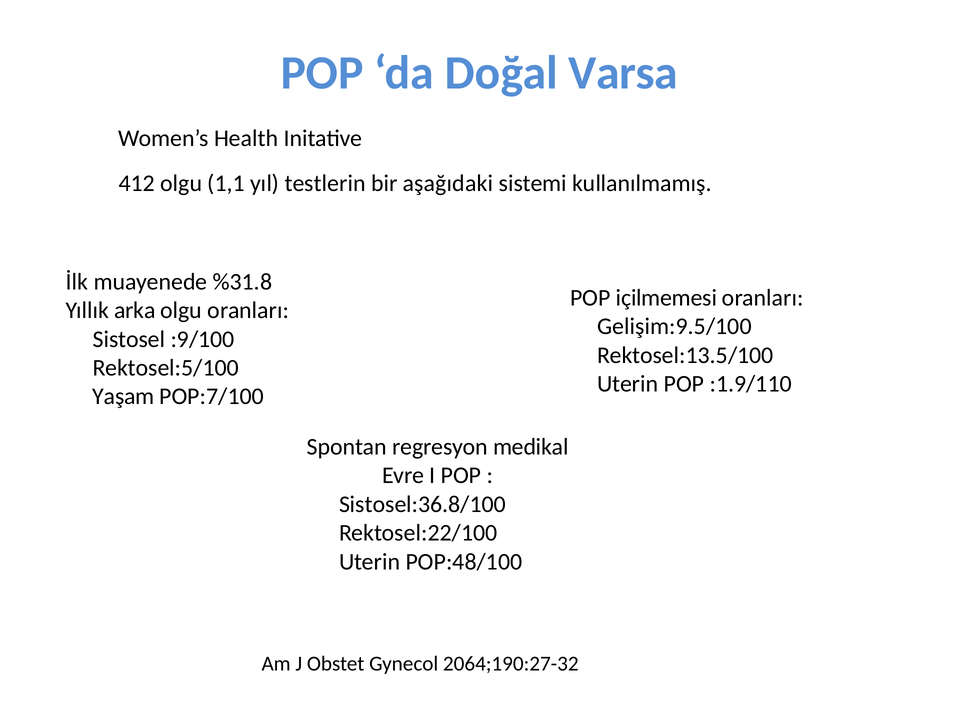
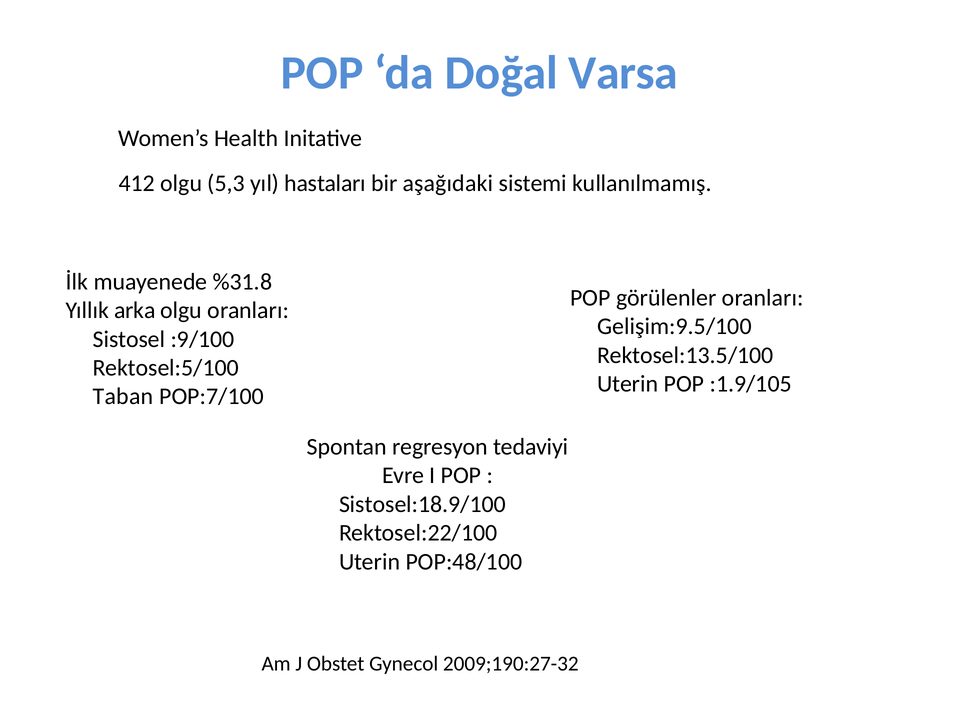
1,1: 1,1 -> 5,3 (226, 183)
testlerin: testlerin -> hastaları (325, 183)
içilmemesi: içilmemesi -> görülenler (666, 298)
:1.9/110: :1.9/110 -> :1.9/105 (751, 384)
Yaşam: Yaşam -> Taban (123, 397)
medikal: medikal -> tedaviyi (531, 447)
Sistosel:36.8/100: Sistosel:36.8/100 -> Sistosel:18.9/100 (422, 504)
2064;190:27-32: 2064;190:27-32 -> 2009;190:27-32 (511, 664)
